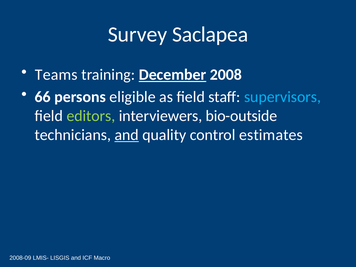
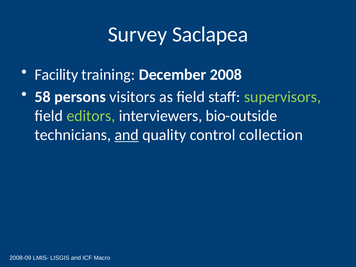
Teams: Teams -> Facility (56, 75)
December underline: present -> none (173, 75)
66: 66 -> 58 (43, 97)
eligible: eligible -> visitors (133, 97)
supervisors colour: light blue -> light green (283, 97)
estimates: estimates -> collection (271, 135)
